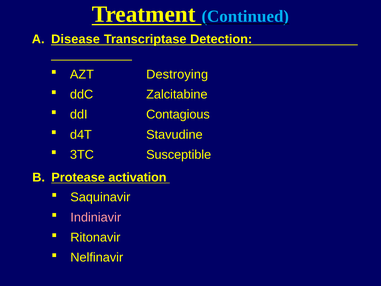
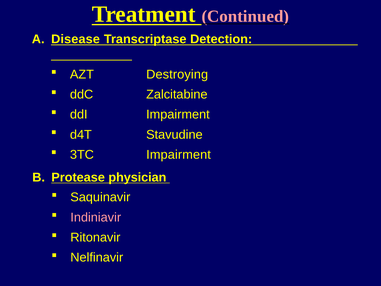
Continued colour: light blue -> pink (245, 16)
ddI Contagious: Contagious -> Impairment (178, 114)
3TC Susceptible: Susceptible -> Impairment (179, 155)
activation: activation -> physician (137, 177)
